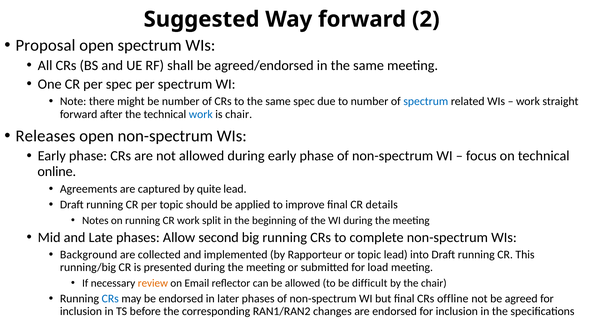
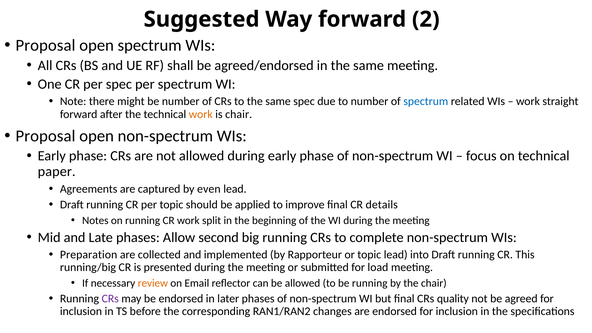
work colour: blue -> orange (201, 114)
Releases: Releases -> Proposal (45, 136)
online: online -> paper (57, 172)
quite: quite -> even (209, 189)
Background: Background -> Preparation (89, 255)
be difficult: difficult -> running (370, 283)
CRs colour: blue -> purple (110, 299)
offline: offline -> quality (453, 299)
